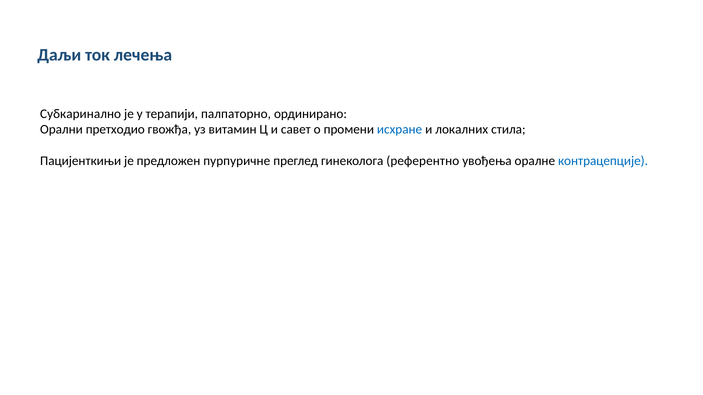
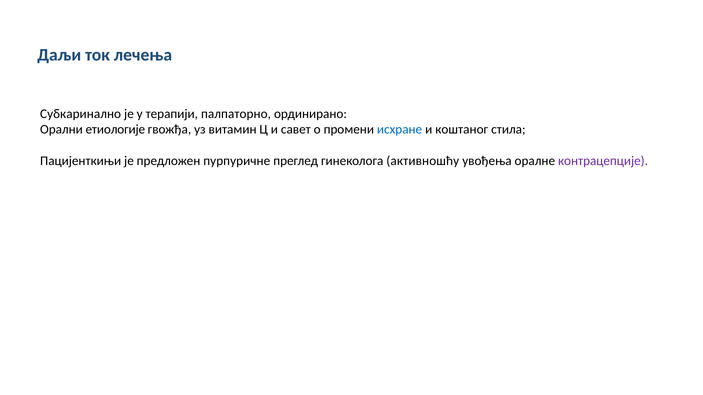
претходио: претходио -> етиологије (115, 130)
локалних: локалних -> коштаног (462, 130)
референтно: референтно -> активношћу (423, 161)
контрацепције colour: blue -> purple (603, 161)
